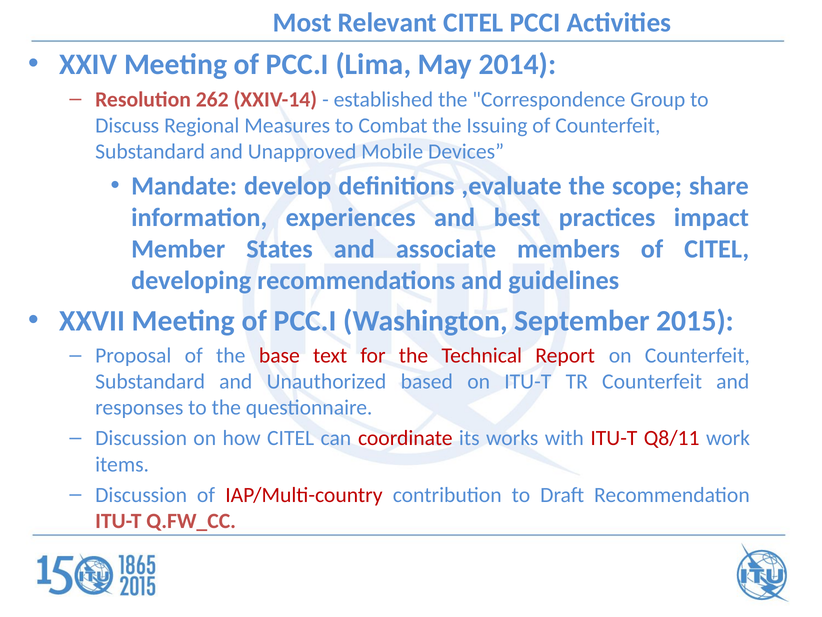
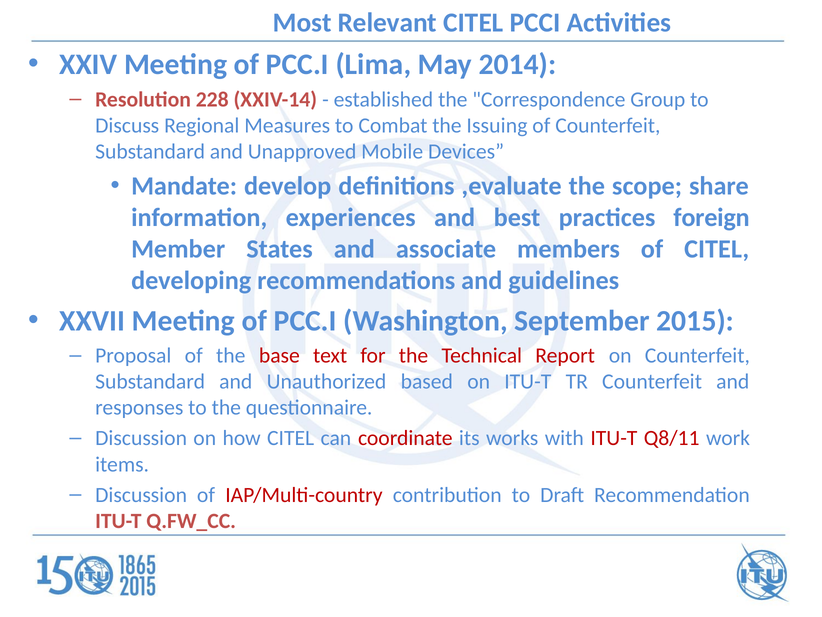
262: 262 -> 228 (212, 99)
impact: impact -> foreign (712, 217)
